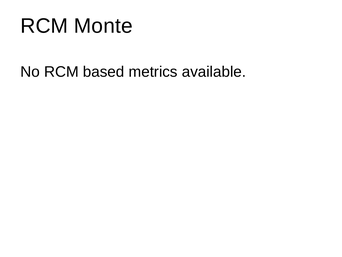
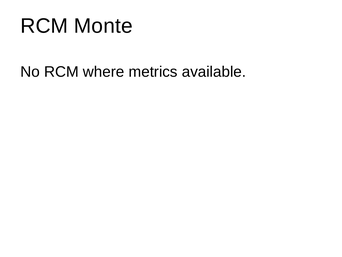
based: based -> where (104, 72)
